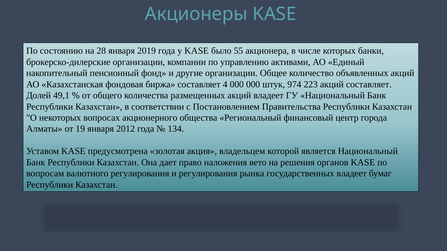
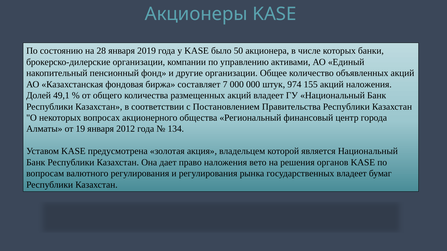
55: 55 -> 50 (238, 51)
4: 4 -> 7 (225, 84)
223: 223 -> 155 (311, 84)
акций составляет: составляет -> наложения (369, 84)
